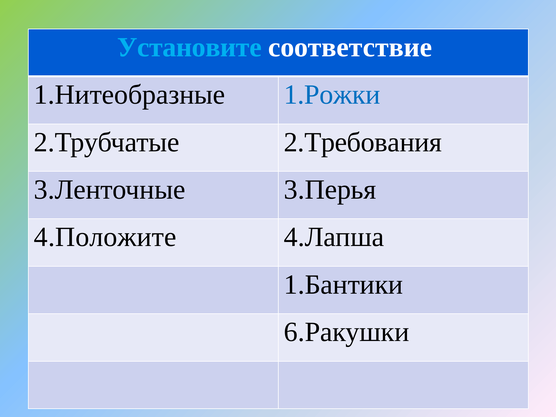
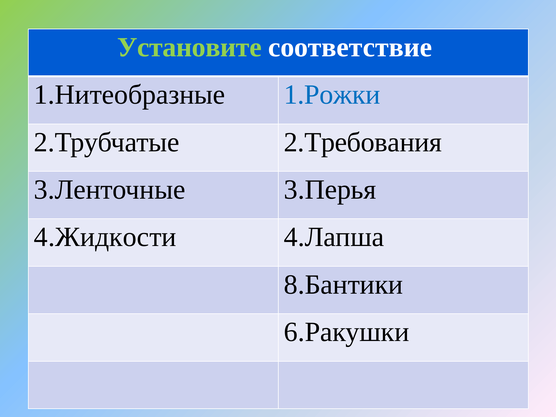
Установите colour: light blue -> light green (189, 47)
4.Положите: 4.Положите -> 4.Жидкости (105, 237)
1.Бантики: 1.Бантики -> 8.Бантики (344, 285)
